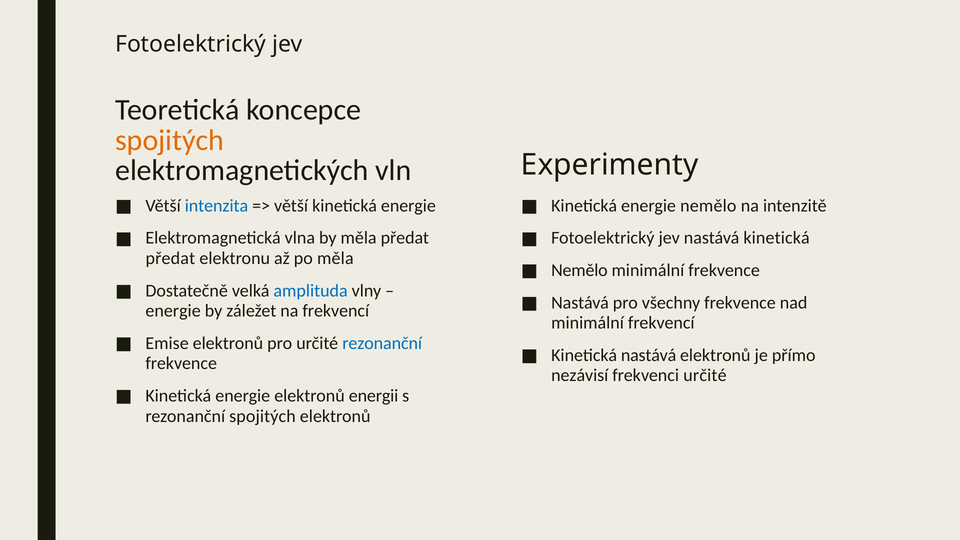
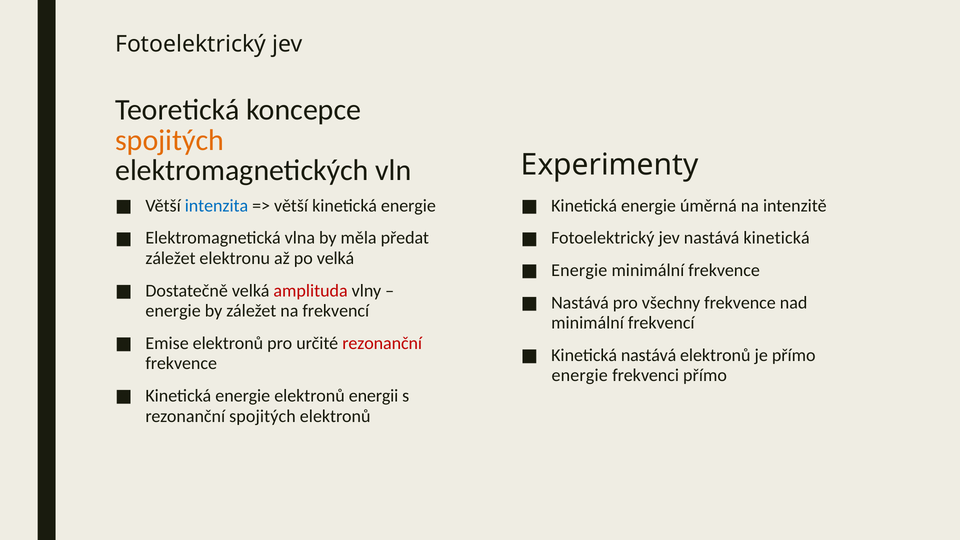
energie nemělo: nemělo -> úměrná (708, 206)
předat: předat -> záležet (171, 258)
po měla: měla -> velká (336, 258)
Nemělo: Nemělo -> Energie (579, 270)
amplituda colour: blue -> red (311, 291)
rezonanční colour: blue -> red (382, 343)
nezávisí: nezávisí -> energie (580, 376)
frekvenci určité: určité -> přímo (705, 376)
